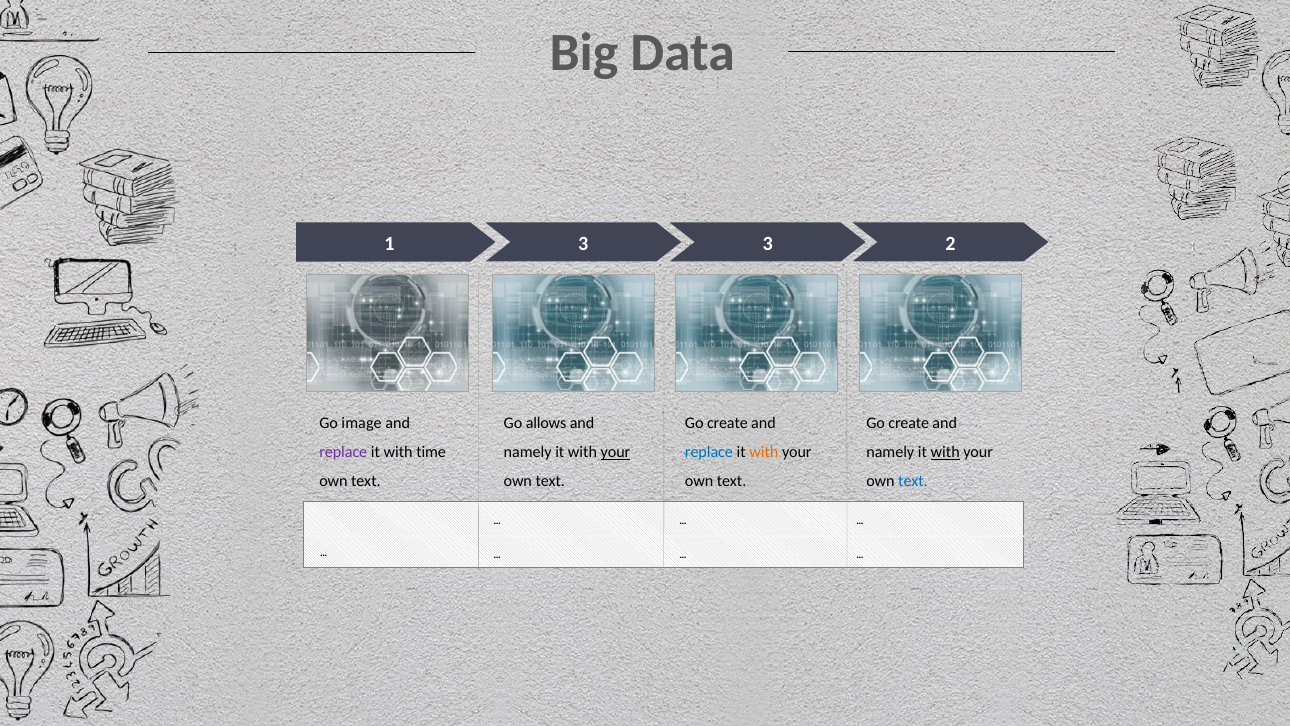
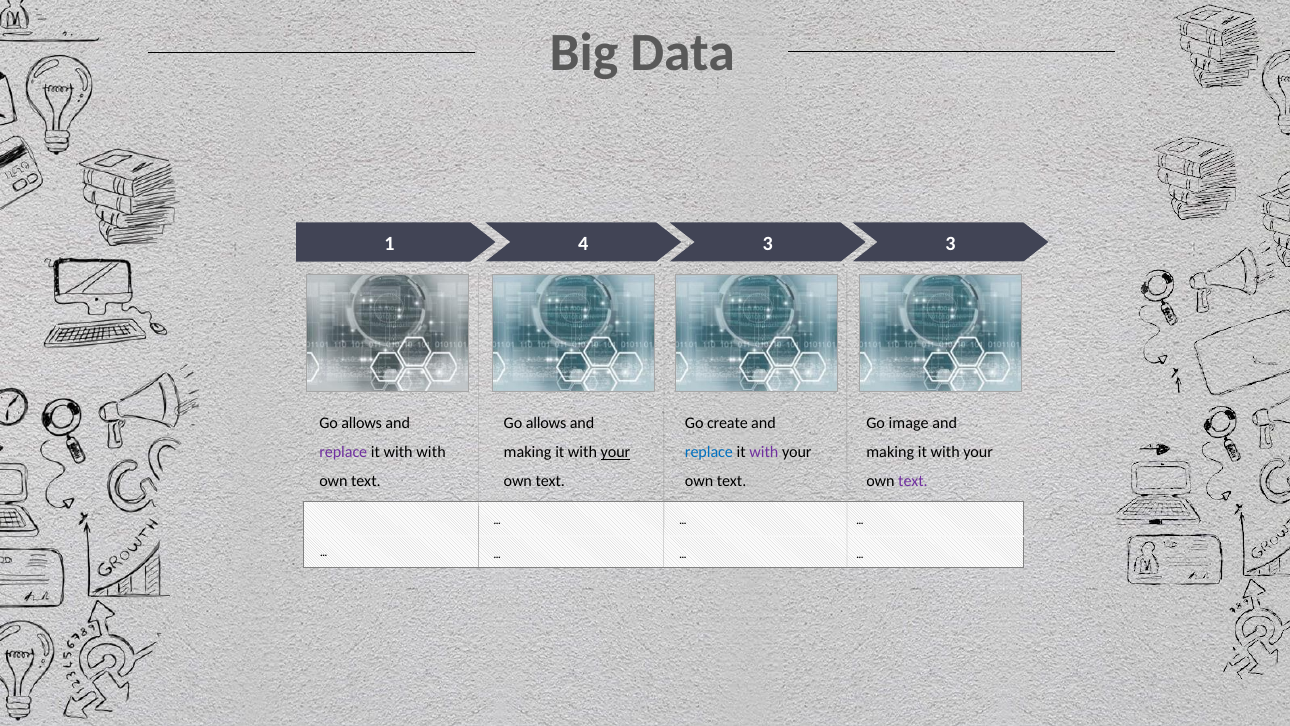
1 3: 3 -> 4 (583, 243)
3 2: 2 -> 3 (950, 243)
image: image -> allows (362, 423)
create: create -> image (909, 423)
with time: time -> with (431, 452)
namely: namely -> making (528, 452)
with colour: orange -> purple (764, 452)
namely: namely -> making (890, 452)
with underline: present -> none (945, 452)
text colour: blue -> purple (913, 481)
